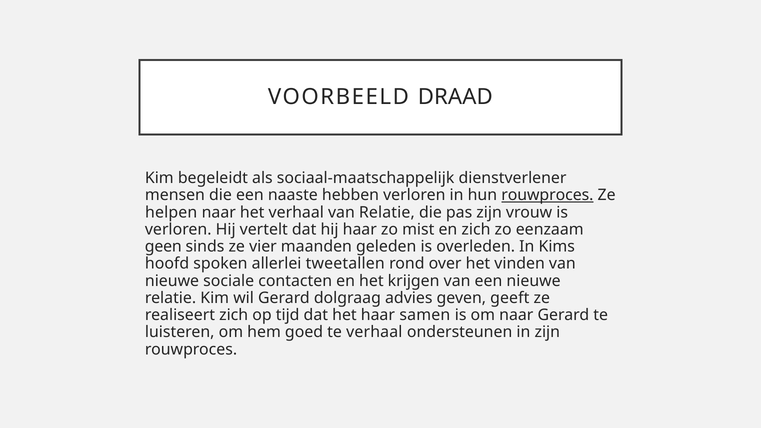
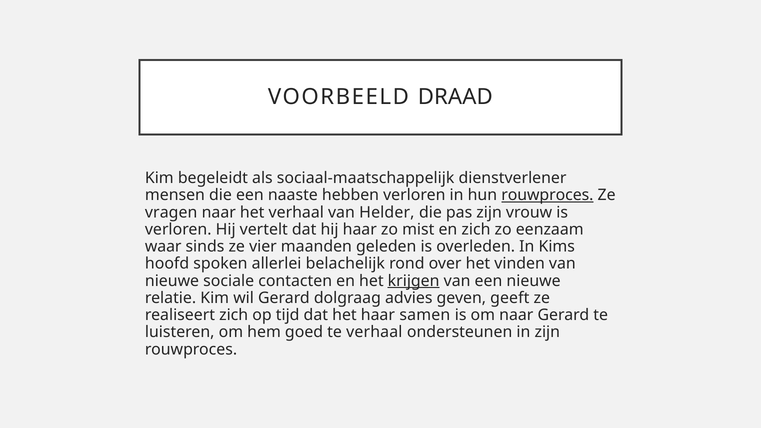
helpen: helpen -> vragen (171, 212)
van Relatie: Relatie -> Helder (387, 212)
geen: geen -> waar (163, 247)
tweetallen: tweetallen -> belachelijk (345, 264)
krijgen underline: none -> present (414, 281)
